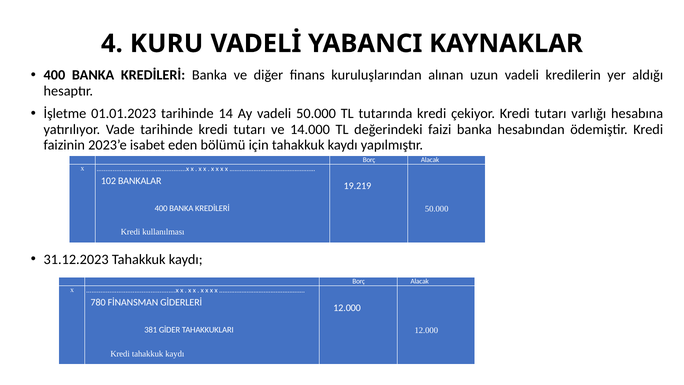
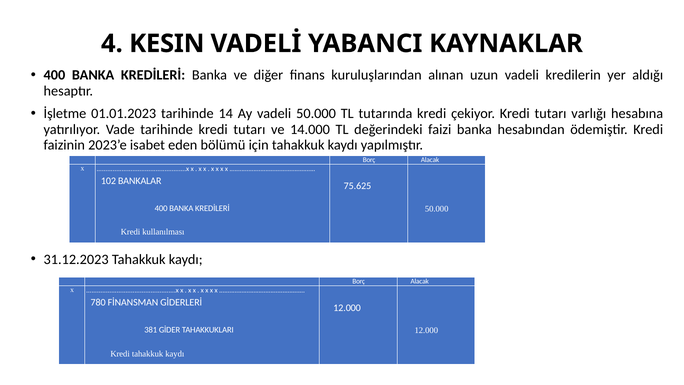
KURU: KURU -> KESIN (167, 44)
19.219: 19.219 -> 75.625 (357, 186)
